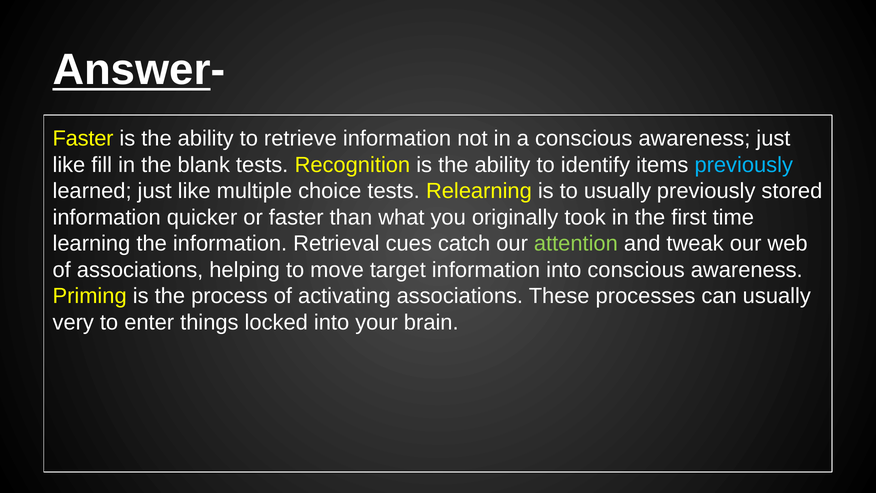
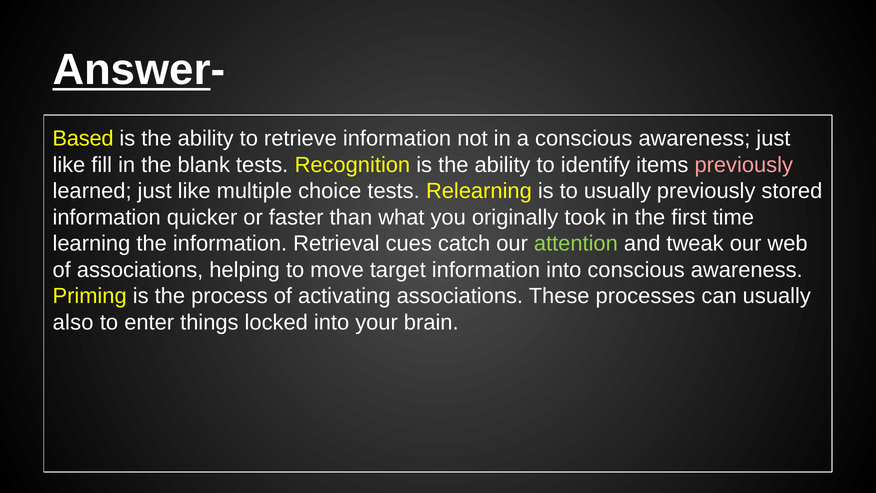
Faster: Faster -> Based (83, 138)
previously colour: light blue -> pink (744, 165)
very: very -> also (73, 322)
